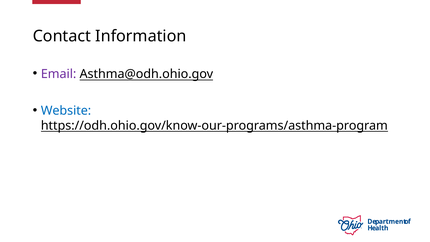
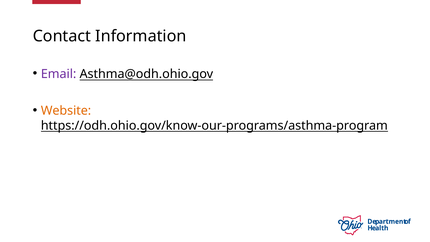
Website colour: blue -> orange (66, 111)
